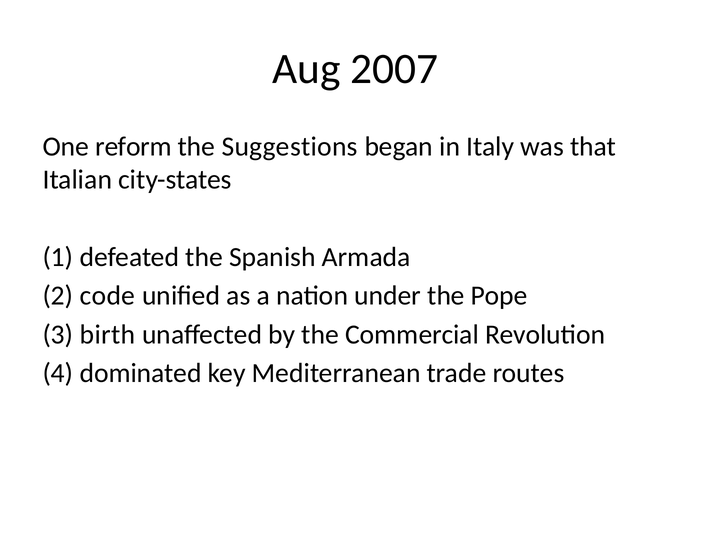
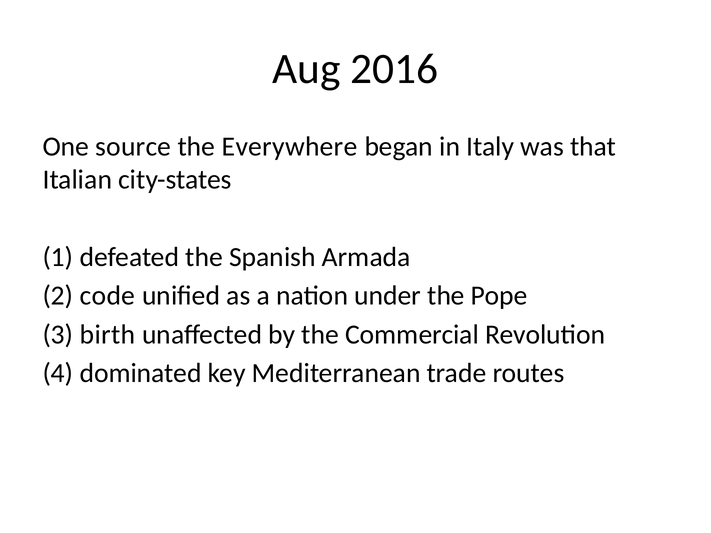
2007: 2007 -> 2016 (394, 69)
reform: reform -> source (133, 147)
Suggestions: Suggestions -> Everywhere (290, 147)
